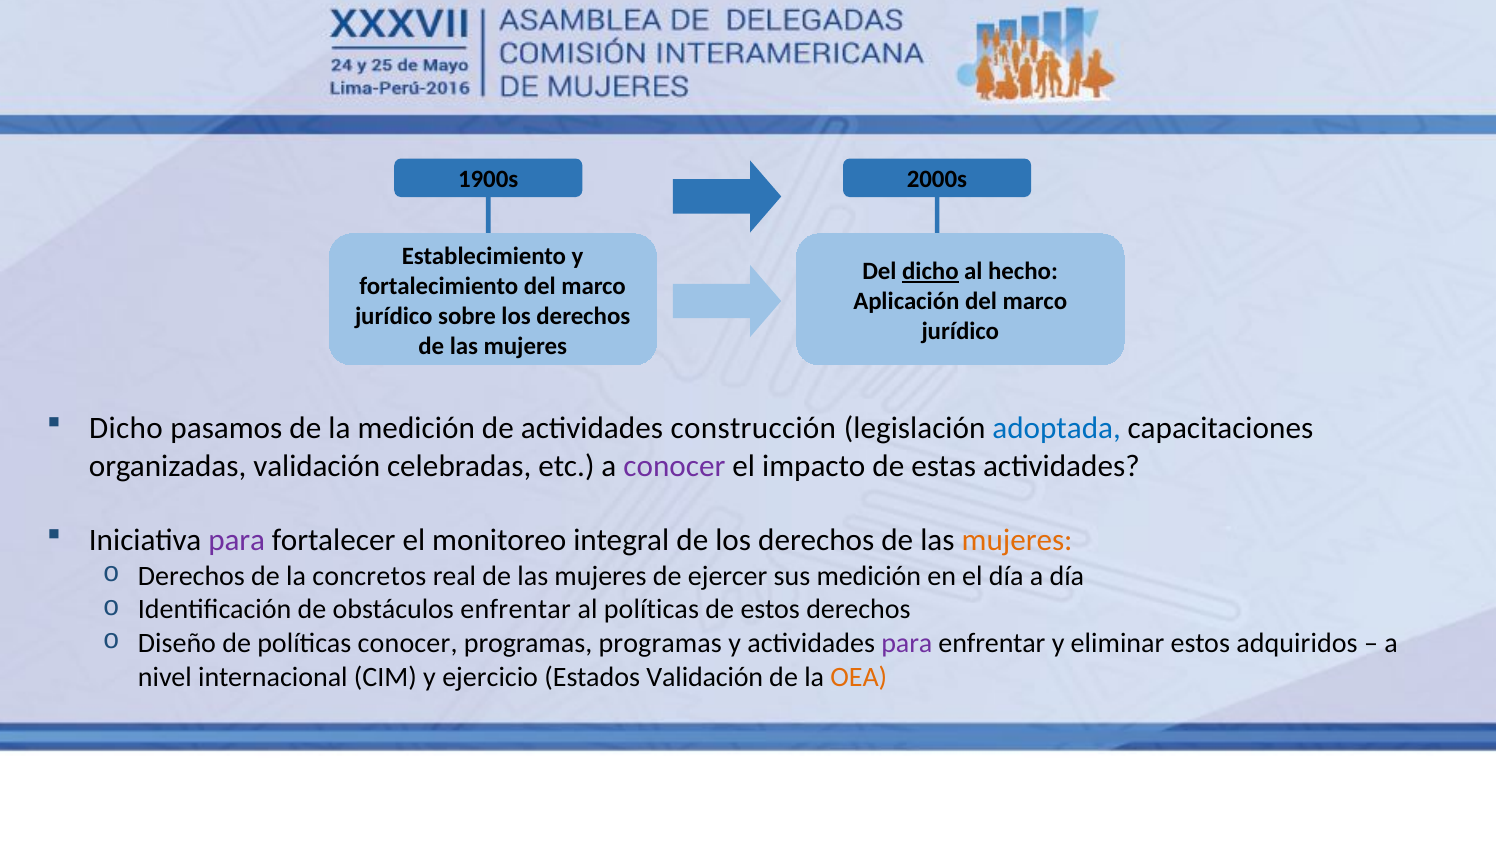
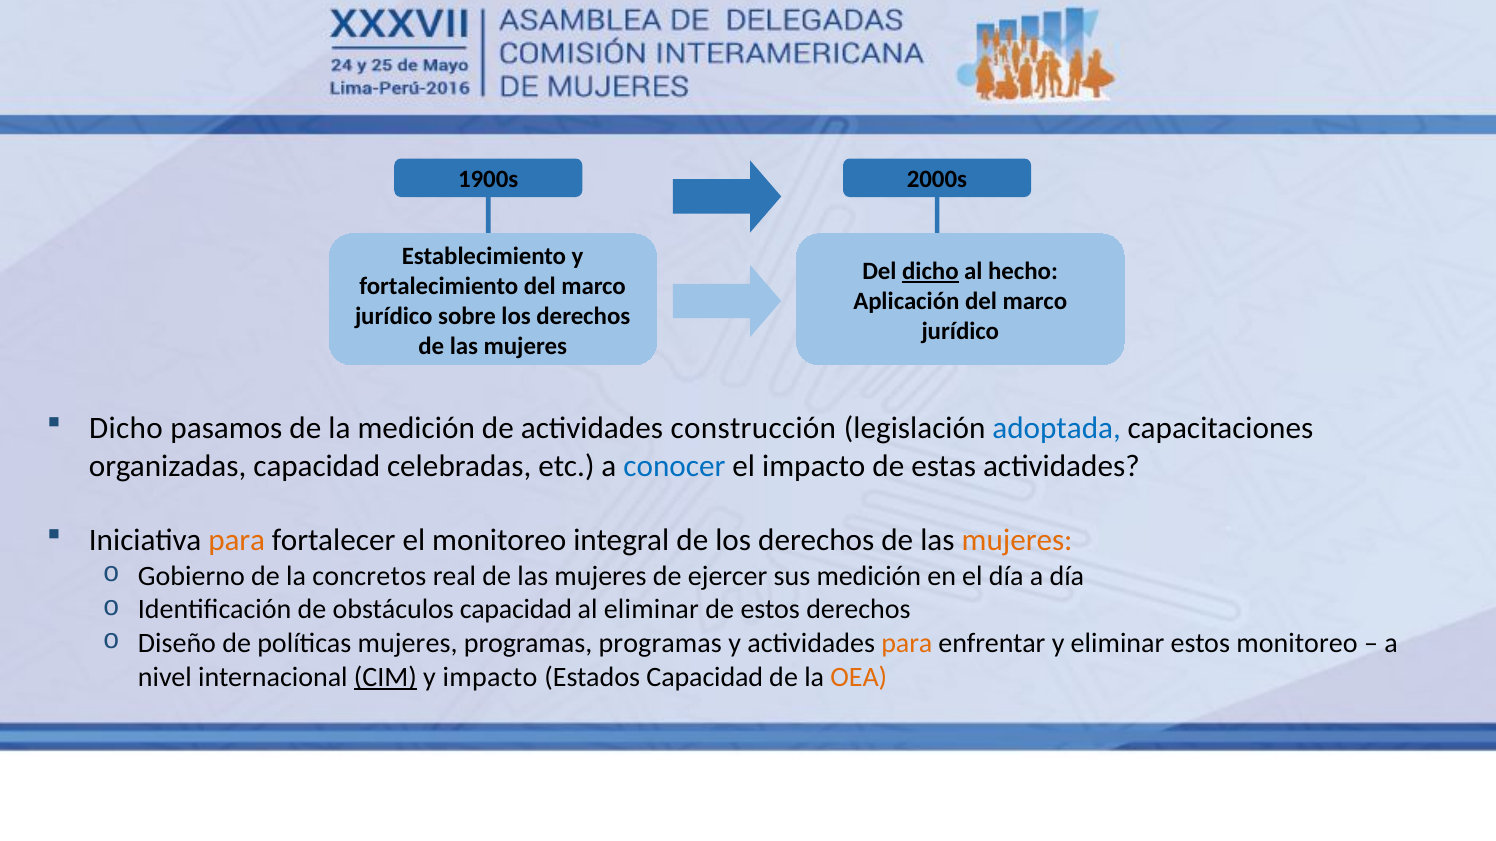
organizadas validación: validación -> capacidad (317, 466)
conocer colour: purple -> blue (674, 466)
para colour: purple -> orange (237, 541)
Derechos: Derechos -> Gobierno (191, 576)
obstáculos enfrentar: enfrentar -> capacidad (516, 610)
al políticas: políticas -> eliminar (651, 610)
políticas conocer: conocer -> mujeres (408, 644)
para colour: purple -> orange (907, 644)
estos adquiridos: adquiridos -> monitoreo (1297, 644)
CIM underline: none -> present (385, 677)
y ejercicio: ejercicio -> impacto (490, 677)
Estados Validación: Validación -> Capacidad (705, 677)
